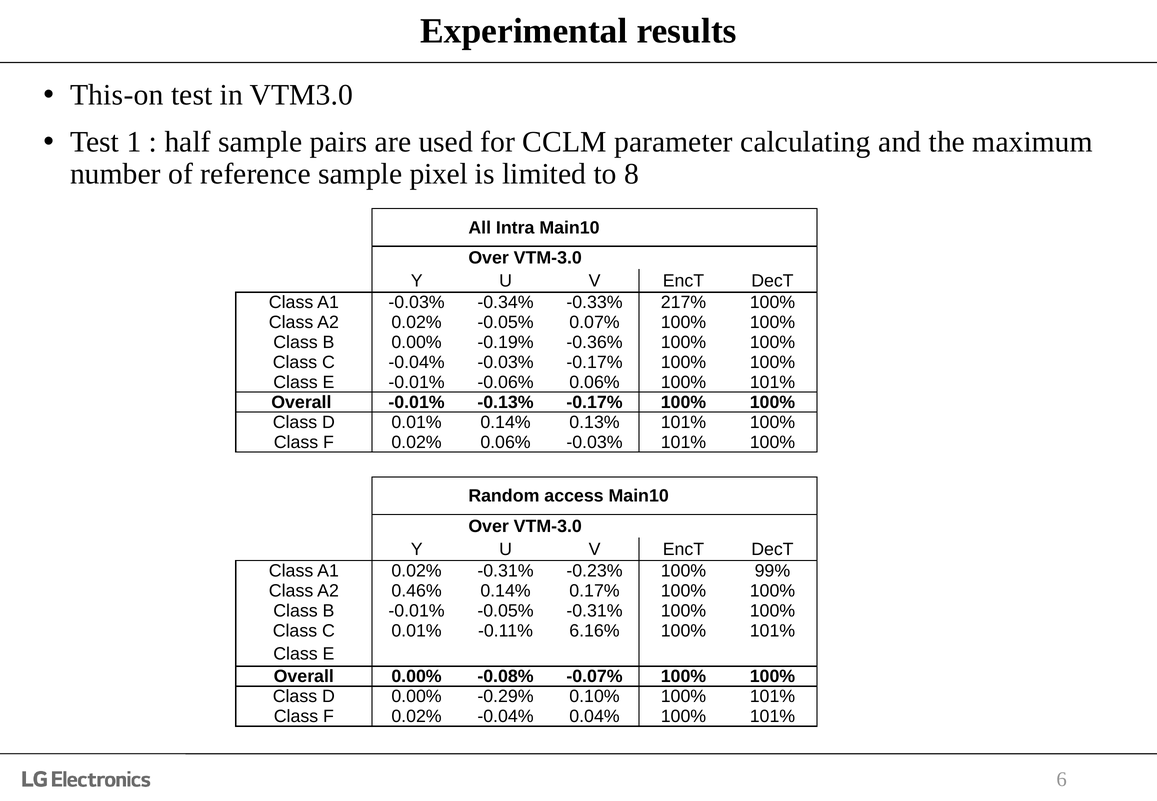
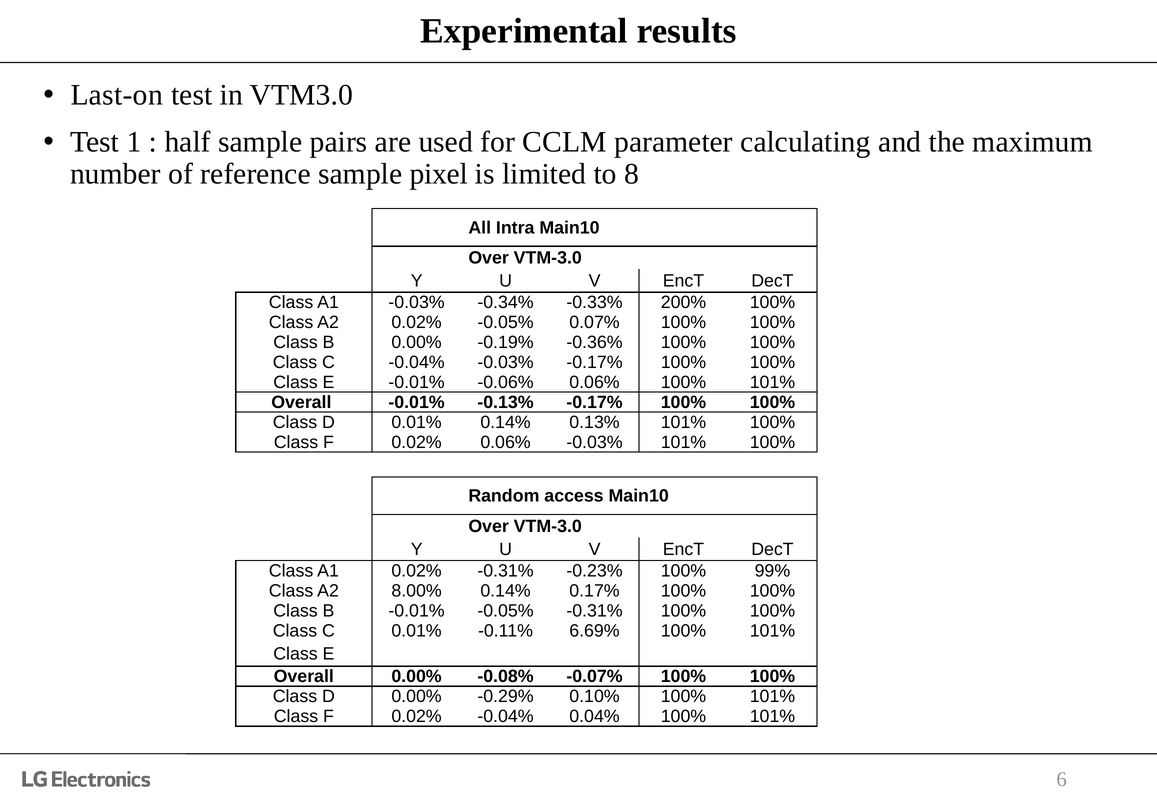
This-on: This-on -> Last-on (117, 95)
217%: 217% -> 200% (683, 303)
0.46%: 0.46% -> 8.00% (417, 591)
6.16%: 6.16% -> 6.69% (595, 631)
